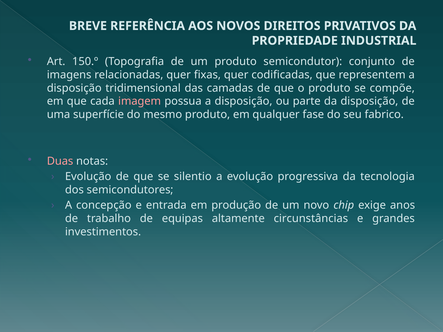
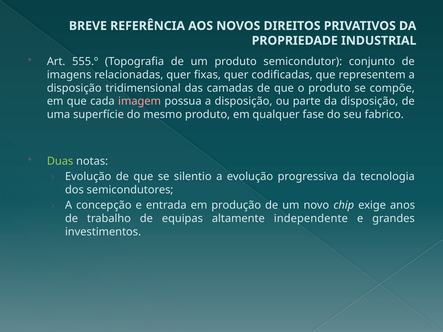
150.º: 150.º -> 555.º (85, 62)
Duas colour: pink -> light green (60, 161)
circunstâncias: circunstâncias -> independente (311, 219)
